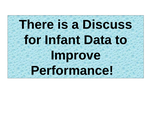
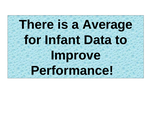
Discuss: Discuss -> Average (107, 25)
